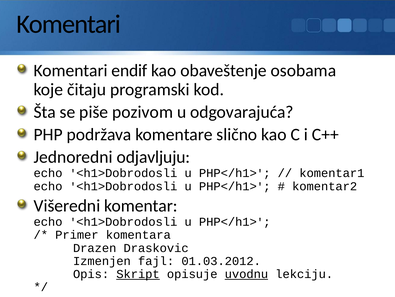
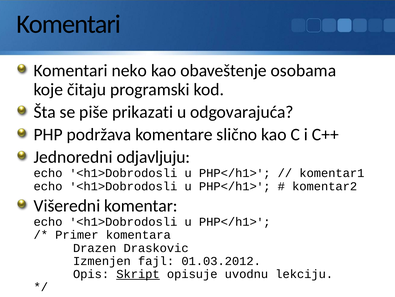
endif: endif -> neko (129, 70)
pozivom: pozivom -> prikazati (143, 112)
uvodnu underline: present -> none (246, 273)
